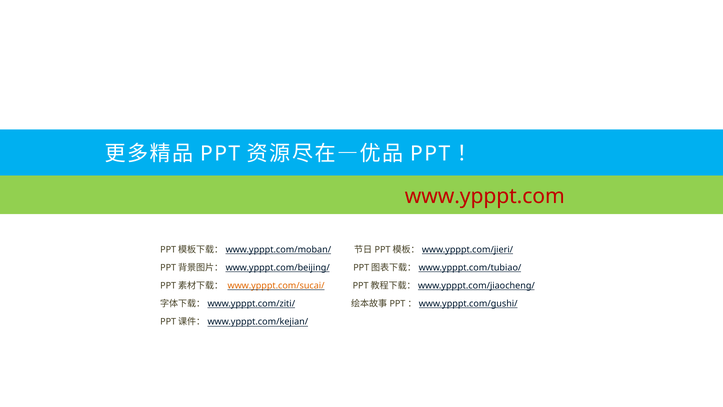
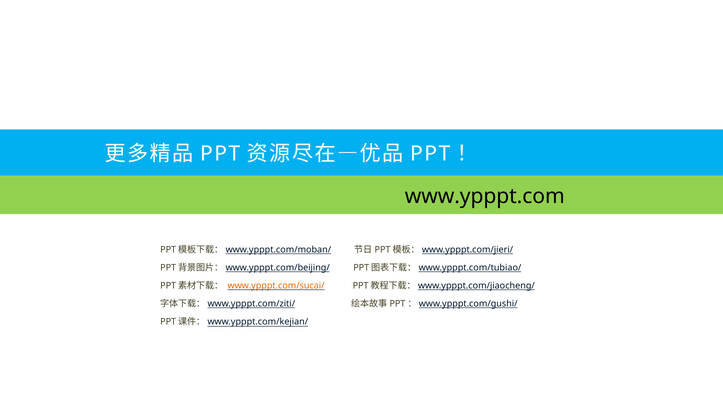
www.ypppt.com colour: red -> black (485, 196)
